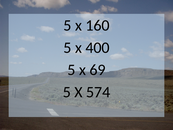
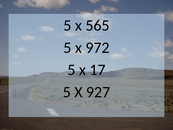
160: 160 -> 565 (97, 25)
400: 400 -> 972 (97, 48)
69: 69 -> 17 (97, 70)
574: 574 -> 927 (98, 92)
